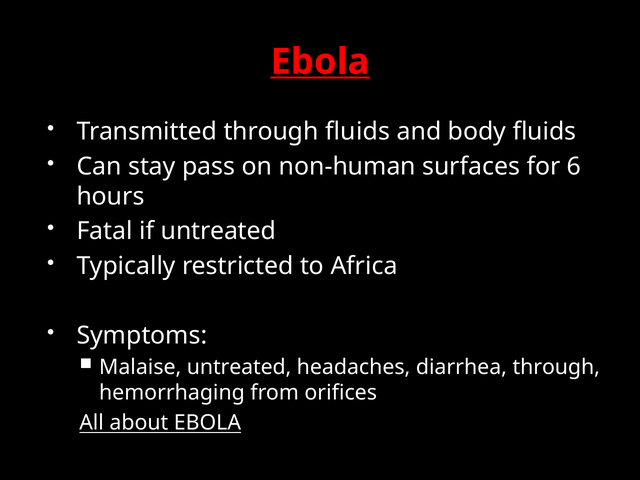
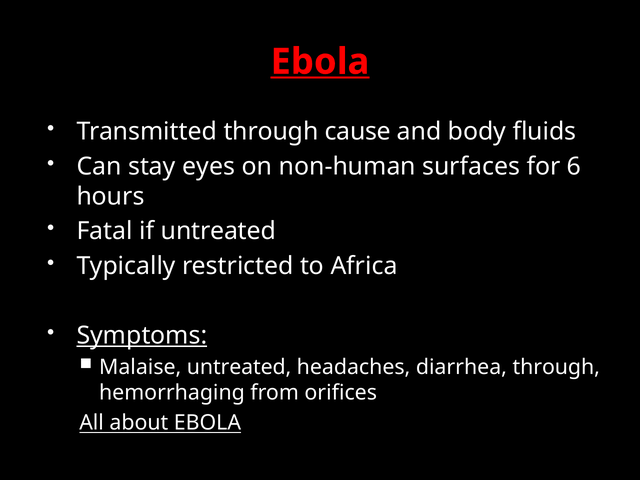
through fluids: fluids -> cause (358, 132)
pass: pass -> eyes (209, 167)
Symptoms underline: none -> present (142, 336)
